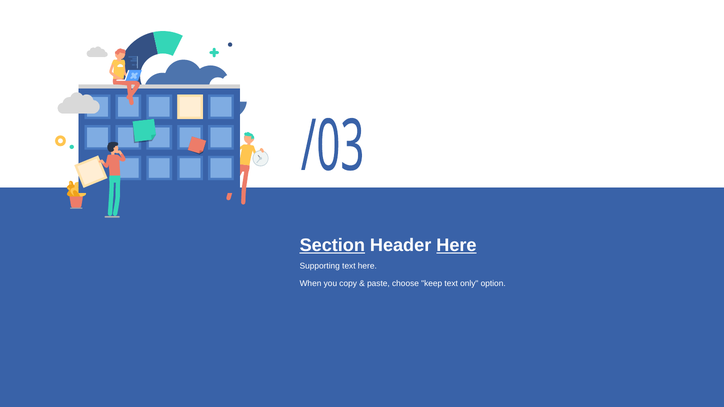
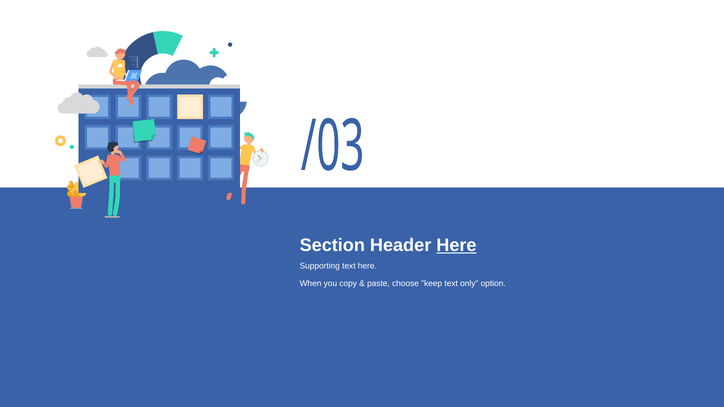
Section underline: present -> none (332, 245)
